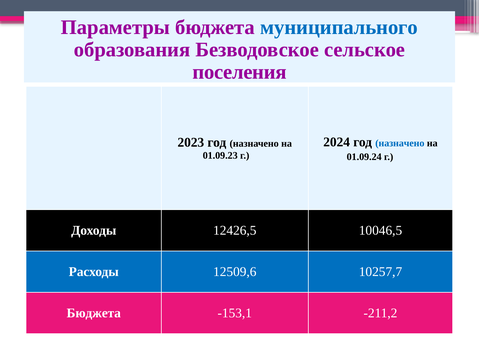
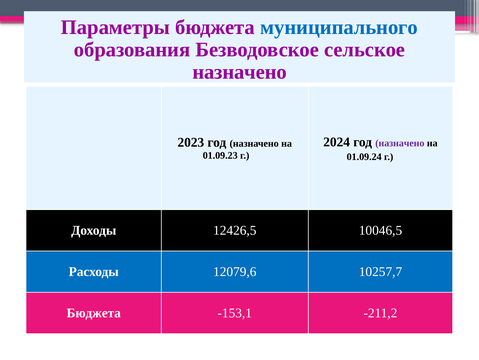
поселения: поселения -> назначено (240, 72)
назначено colour: blue -> purple (400, 143)
12509,6: 12509,6 -> 12079,6 (235, 271)
